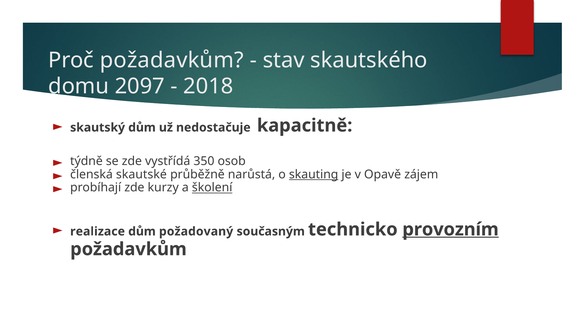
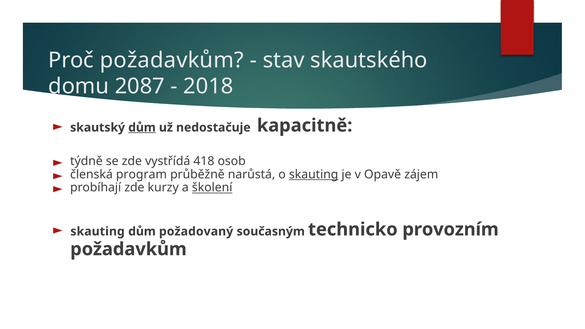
2097: 2097 -> 2087 (140, 86)
dům underline: none -> present (142, 128)
350: 350 -> 418 (204, 161)
skautské: skautské -> program (141, 174)
realizace: realizace -> skauting (98, 231)
provozním underline: present -> none (451, 229)
